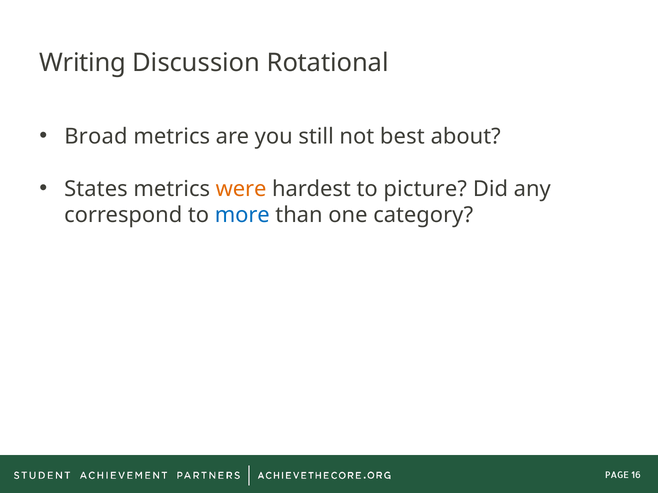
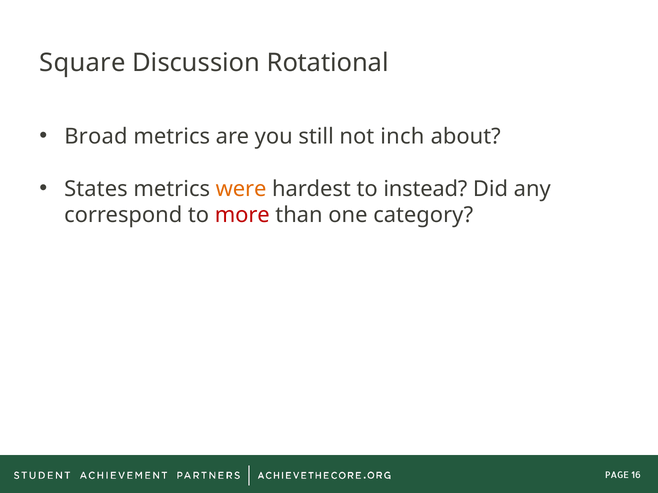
Writing: Writing -> Square (82, 63)
best: best -> inch (402, 136)
picture: picture -> instead (425, 189)
more colour: blue -> red (242, 215)
